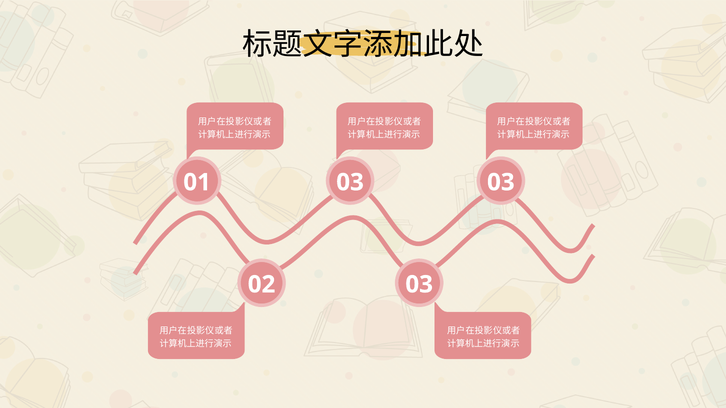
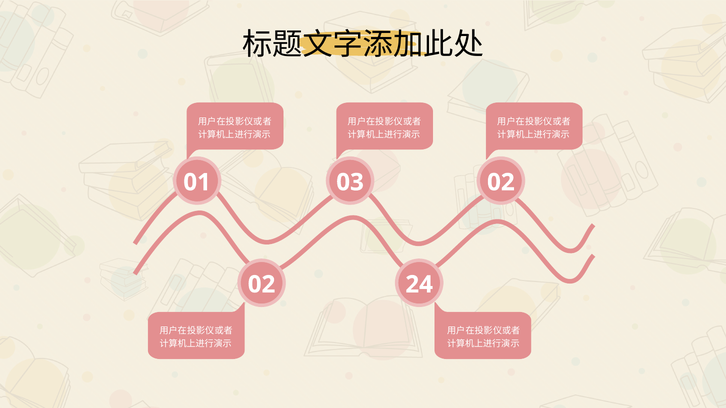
03 03: 03 -> 02 (501, 182)
02 03: 03 -> 24 (419, 285)
